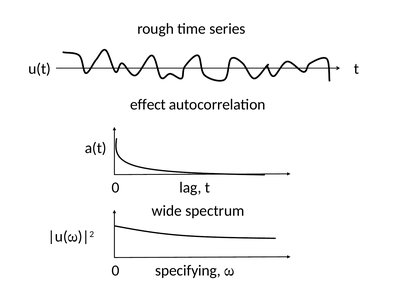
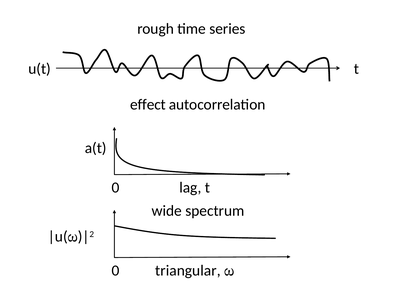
specifying: specifying -> triangular (188, 271)
